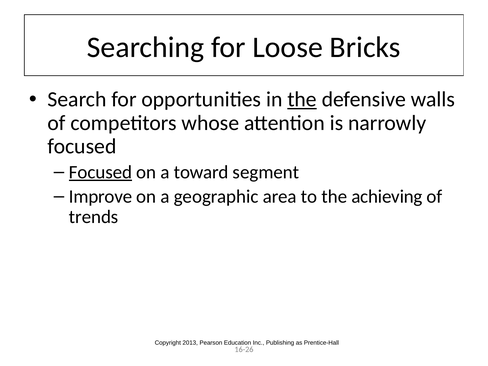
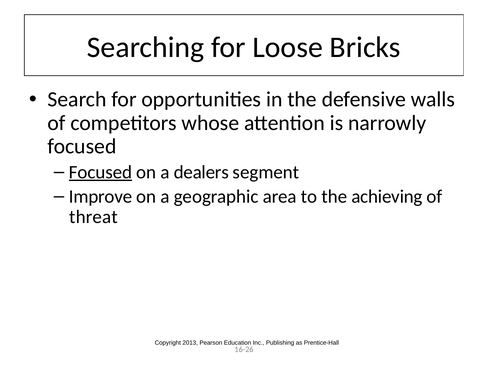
the underline: present -> none (302, 99)
toward: toward -> dealers (201, 172)
trends: trends -> threat (94, 217)
